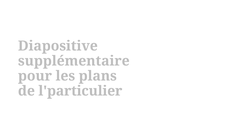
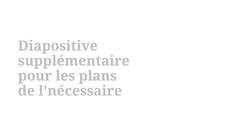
l'particulier: l'particulier -> l'nécessaire (80, 91)
